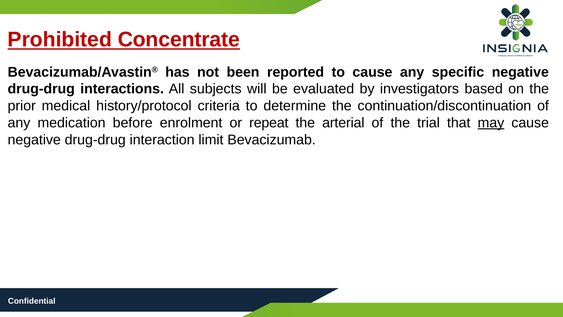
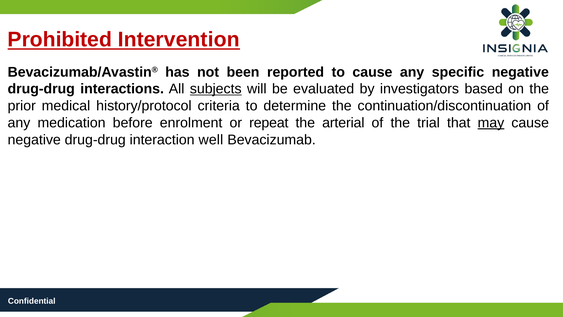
Concentrate: Concentrate -> Intervention (179, 40)
subjects underline: none -> present (216, 89)
limit: limit -> well (211, 140)
